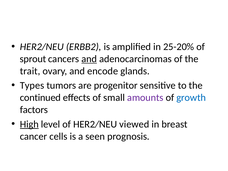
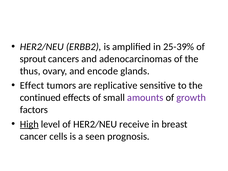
25-20%: 25-20% -> 25-39% (179, 47)
and underline: present -> none (89, 59)
trait: trait -> thus (30, 71)
Types: Types -> Effect (32, 85)
progenitor: progenitor -> replicative (116, 85)
growth colour: blue -> purple (191, 98)
viewed: viewed -> receive (134, 124)
